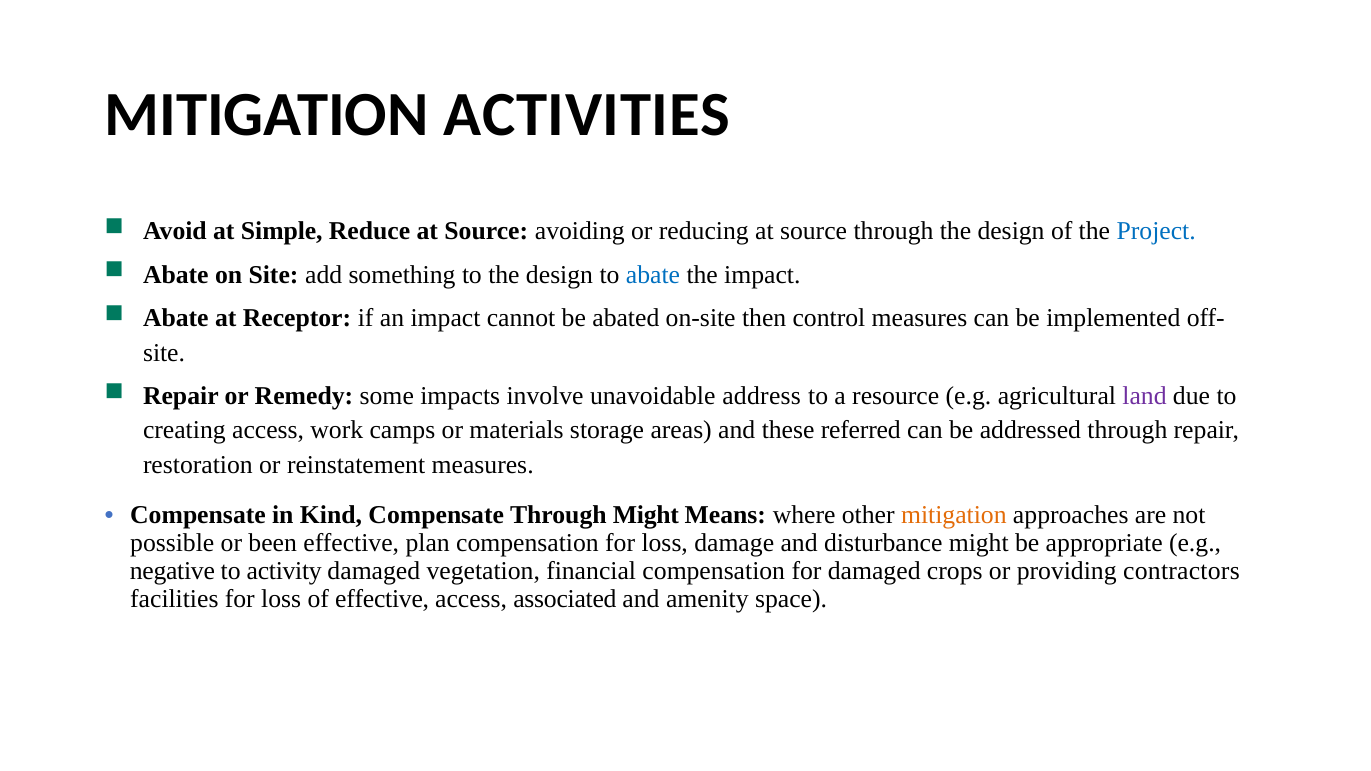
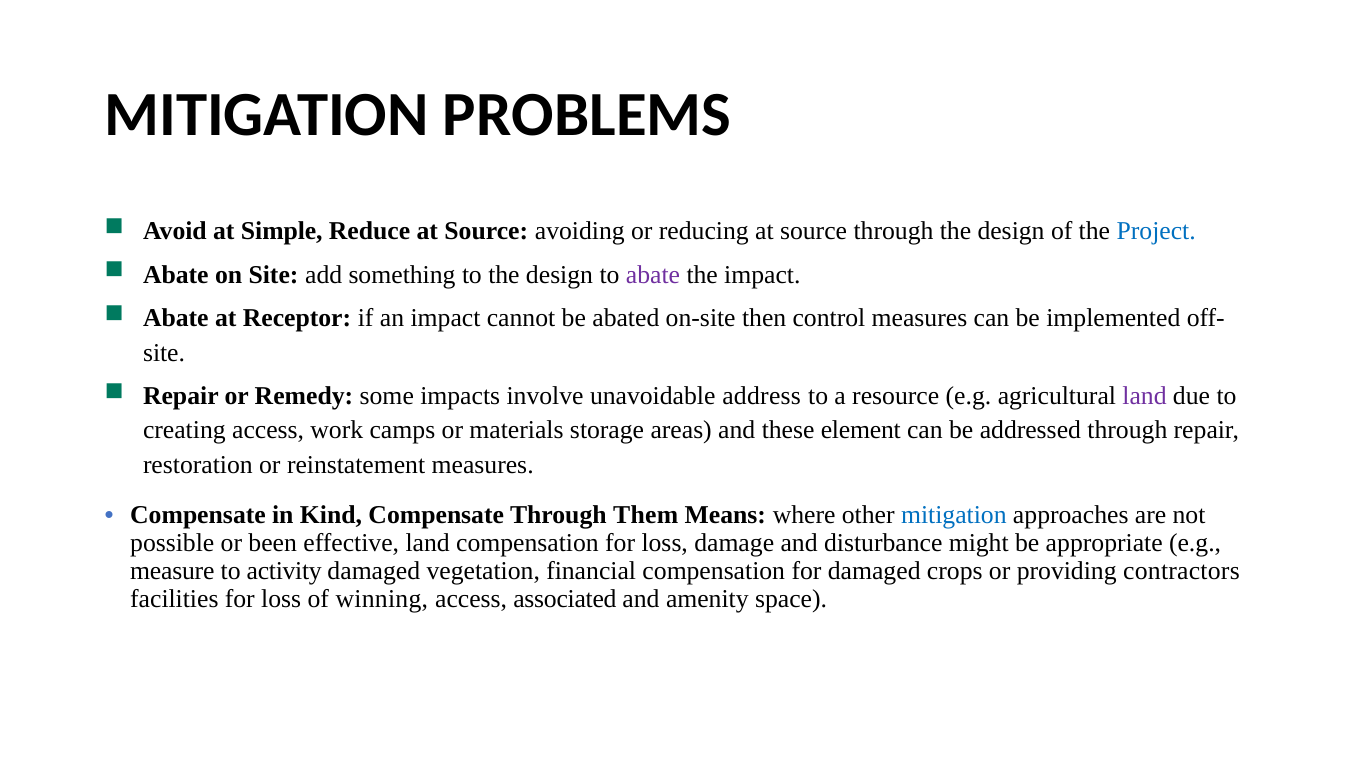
ACTIVITIES: ACTIVITIES -> PROBLEMS (587, 115)
abate colour: blue -> purple (653, 275)
referred: referred -> element (861, 431)
Through Might: Might -> Them (646, 516)
mitigation colour: orange -> blue (954, 516)
effective plan: plan -> land (428, 543)
negative: negative -> measure (172, 571)
of effective: effective -> winning (382, 599)
